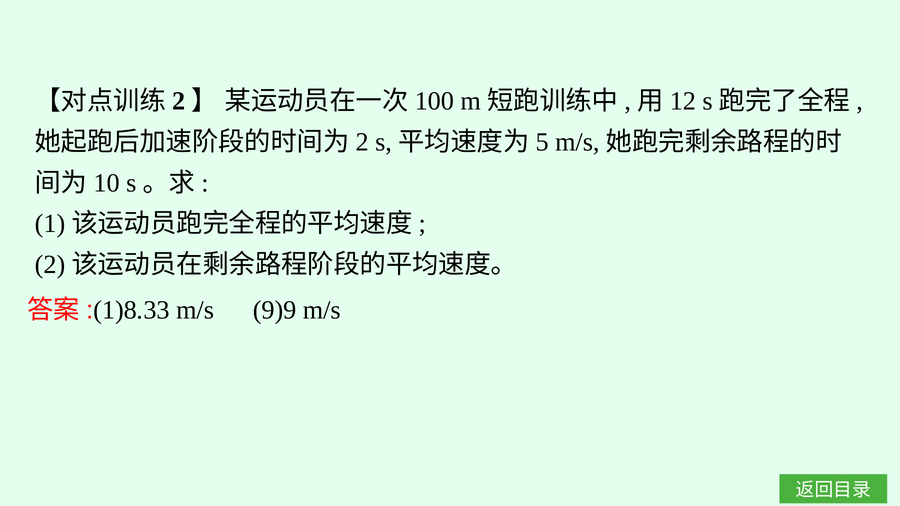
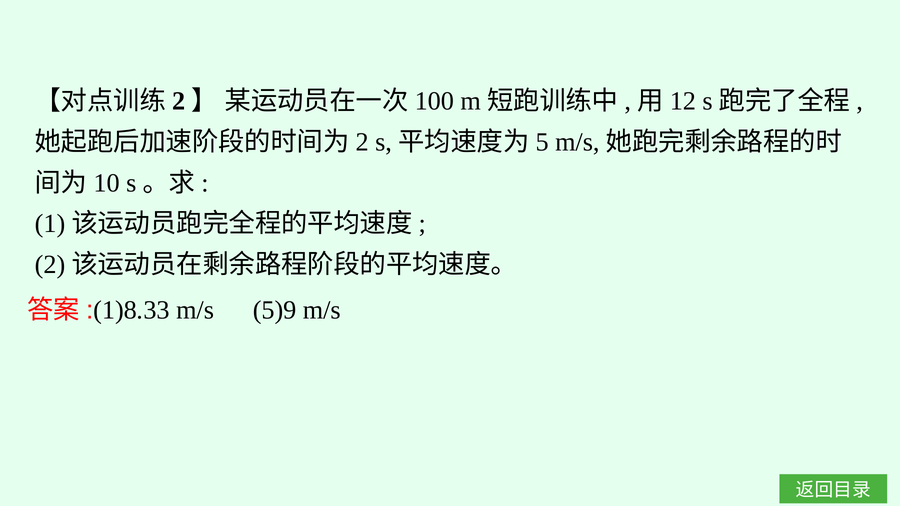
9)9: 9)9 -> 5)9 (275, 310)
